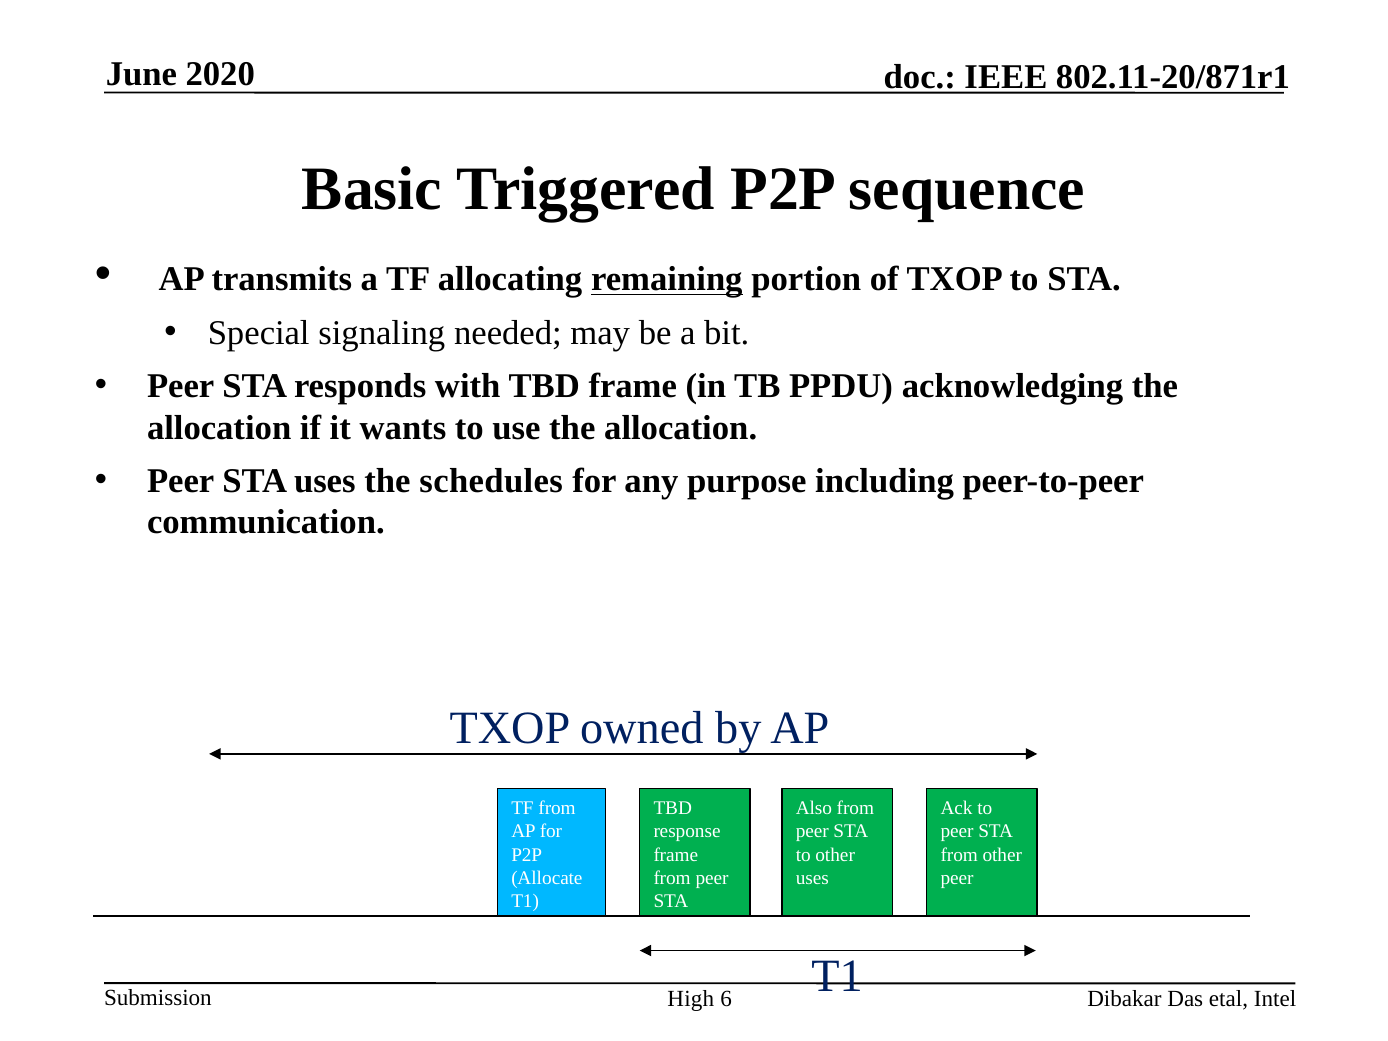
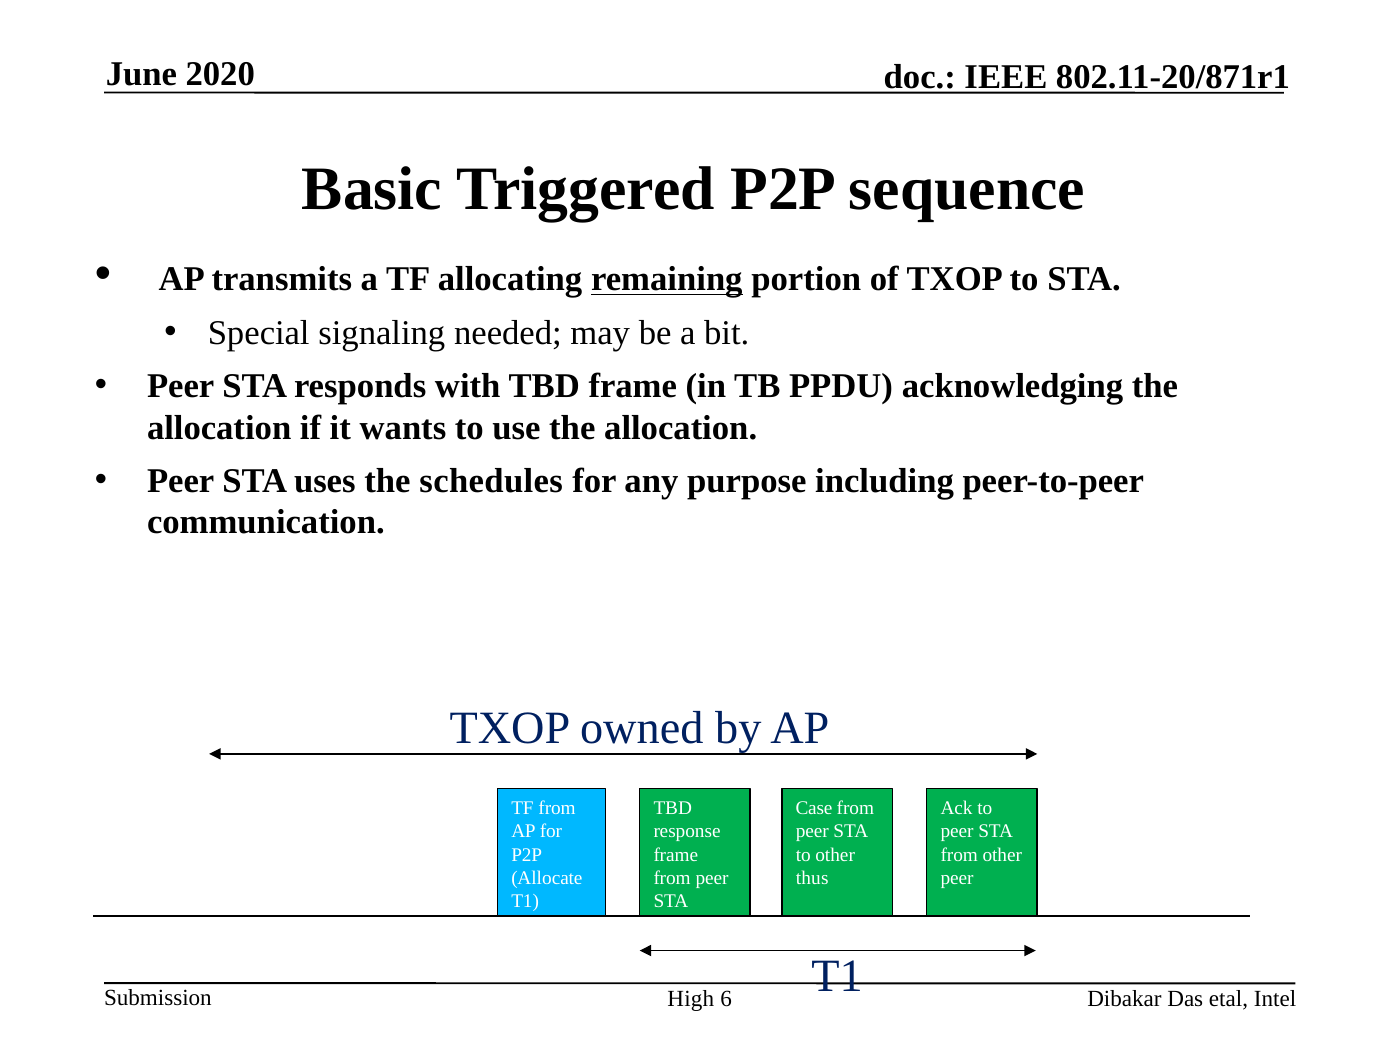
Also: Also -> Case (814, 808)
uses: uses -> thus (812, 878)
